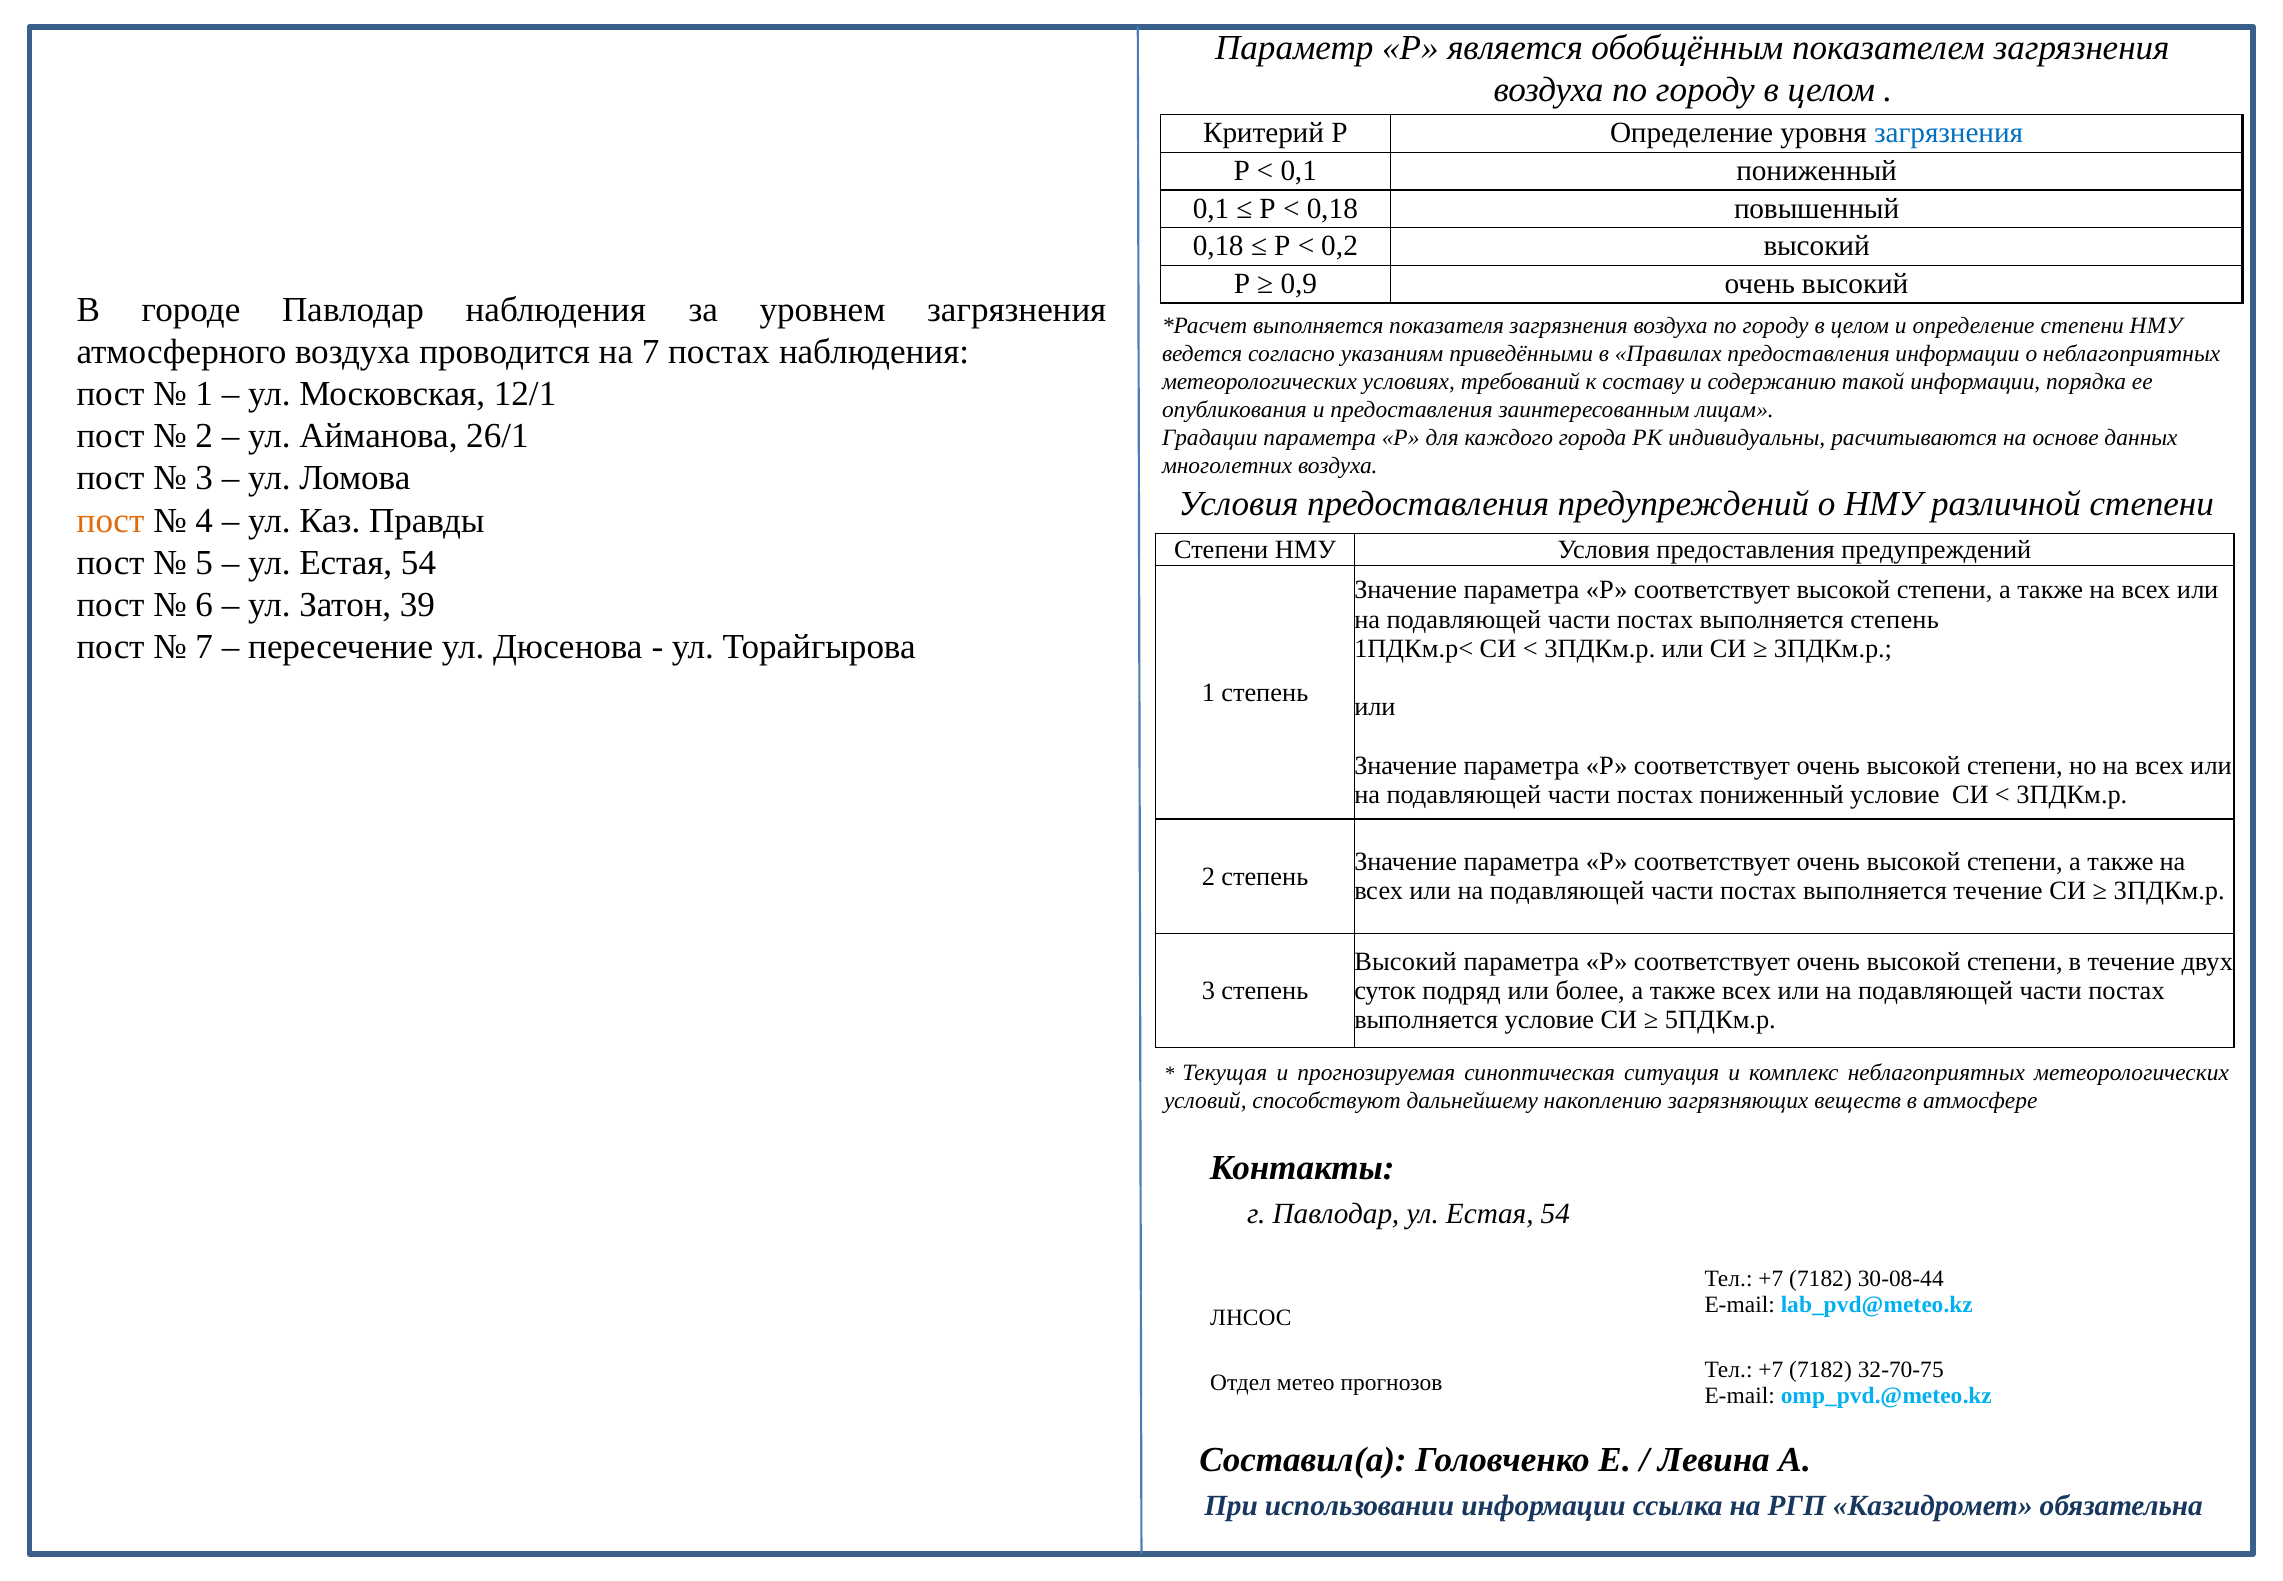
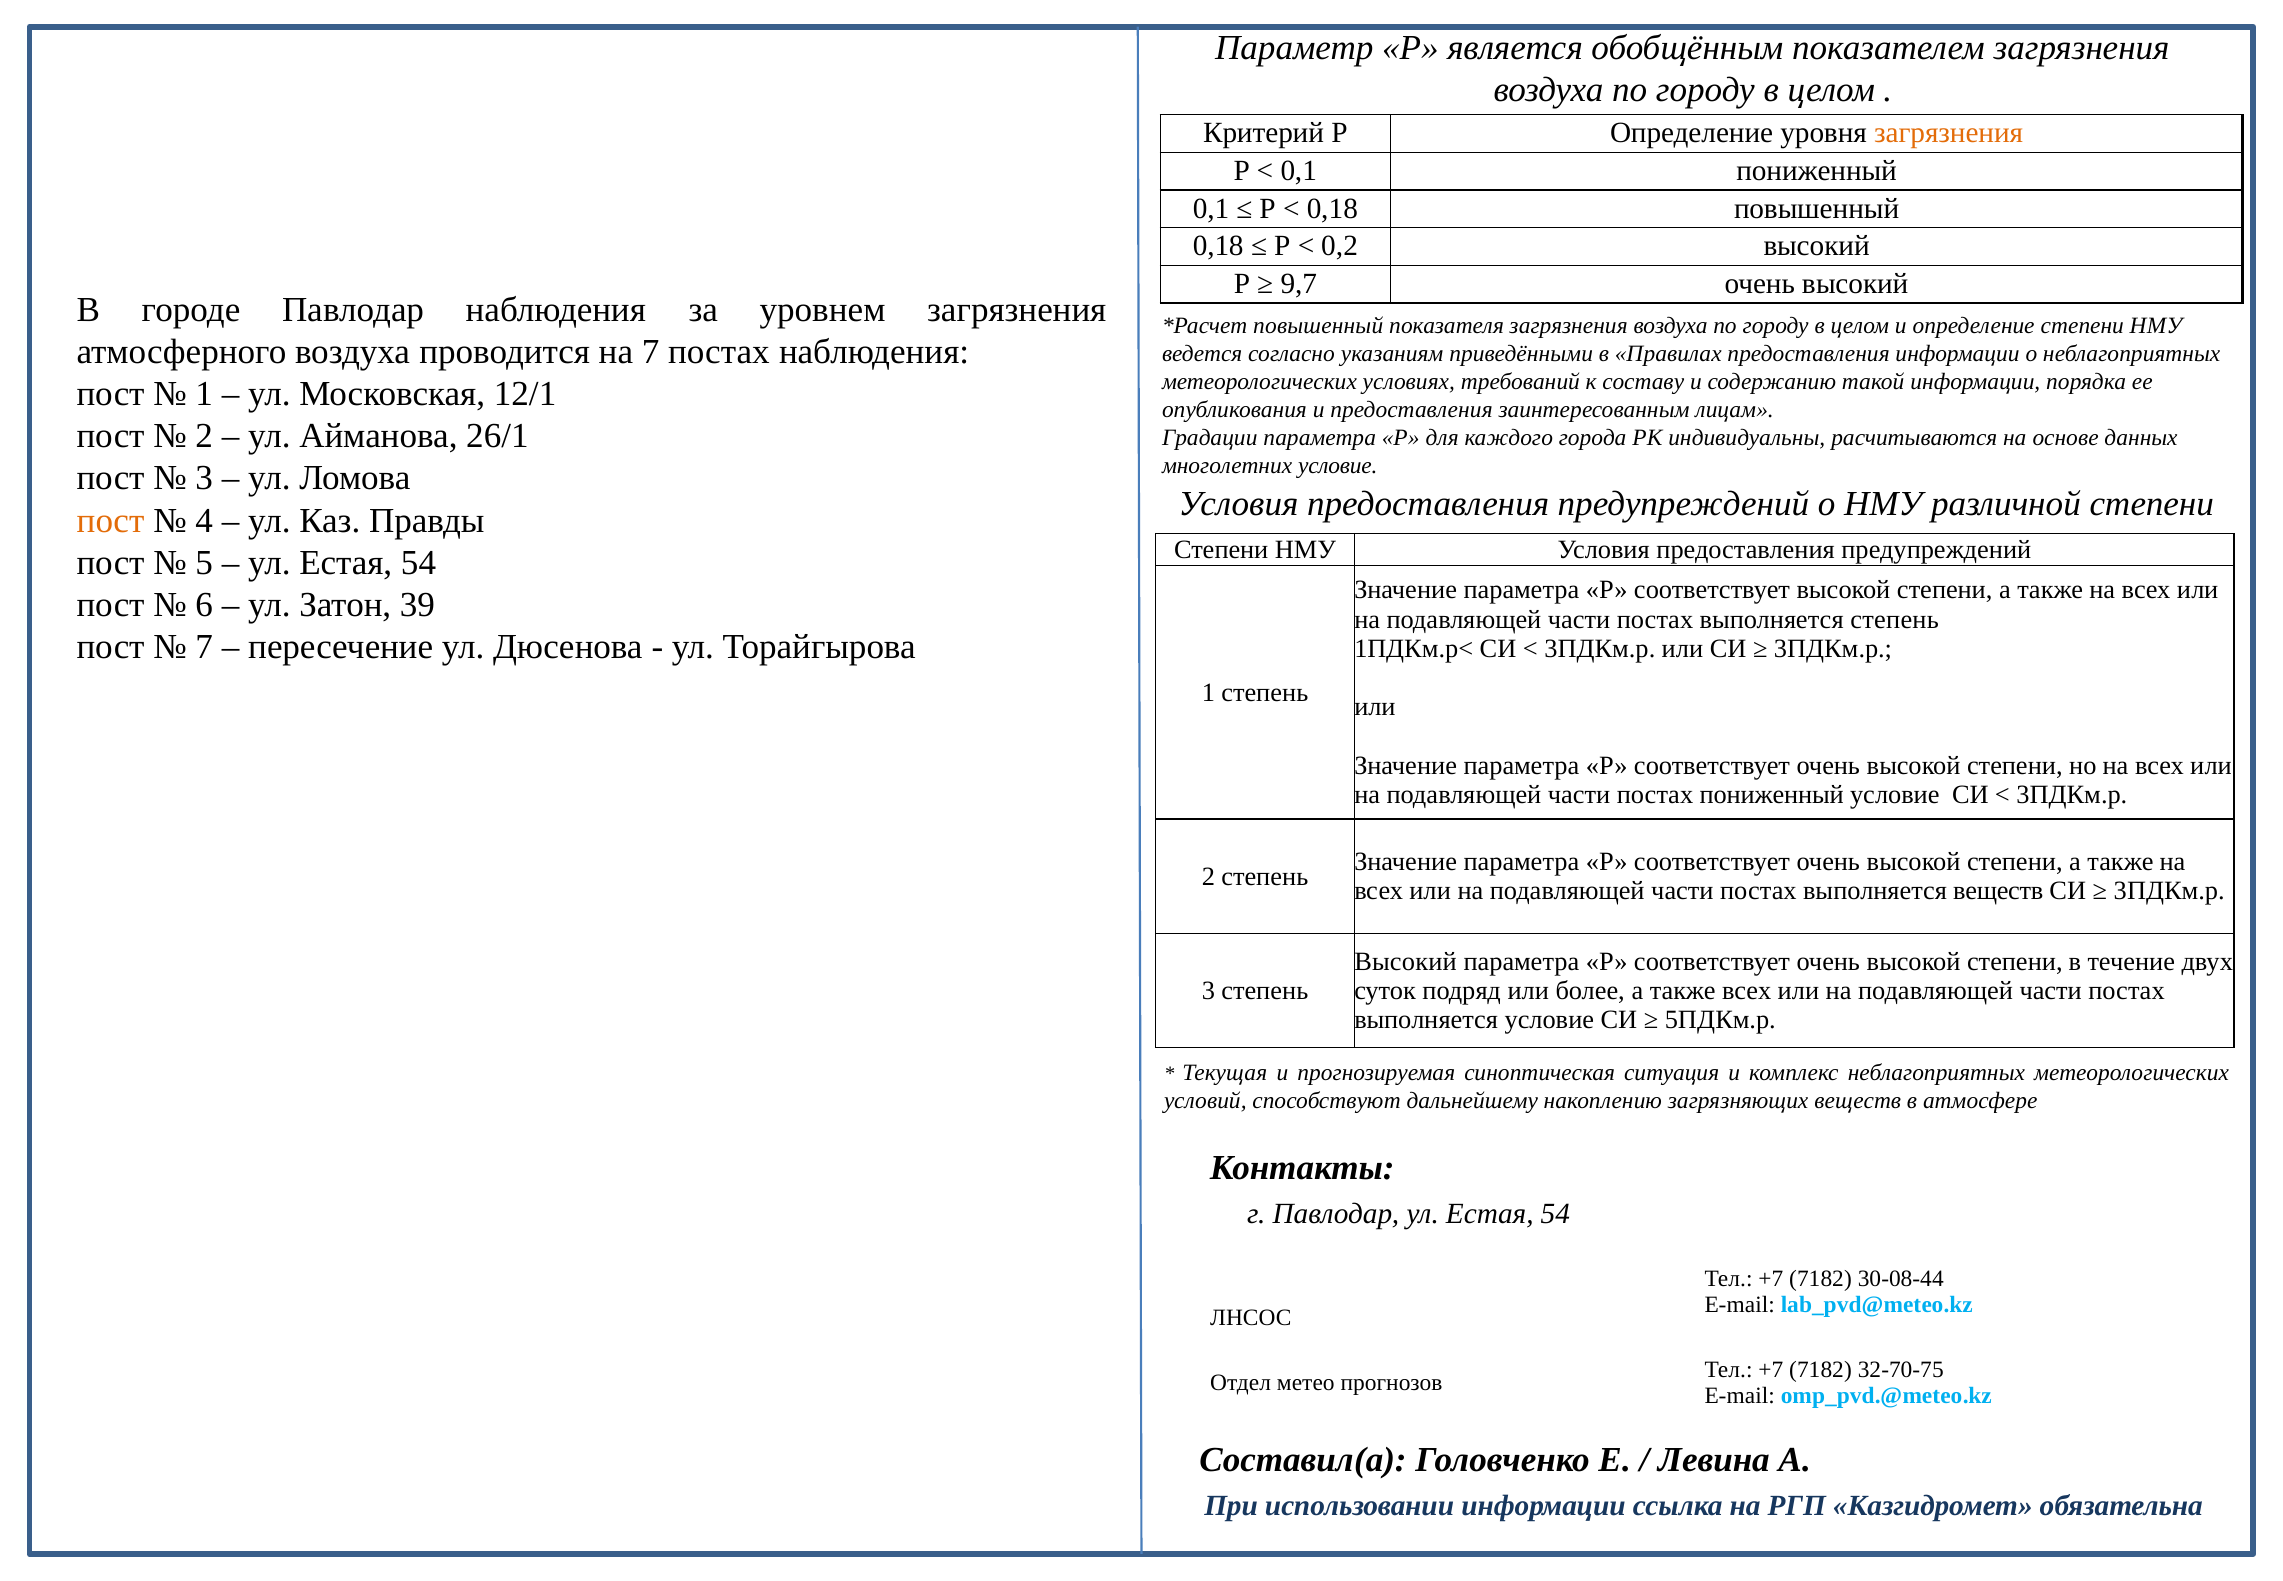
загрязнения colour: blue -> orange (1949, 133)
0,9: 0,9 -> 9,7 (1299, 284)
выполняется: выполняется -> повышенный (1318, 326)
многолетних воздуха: воздуха -> условие (1338, 466)
выполняется течение: течение -> веществ (1998, 891)
